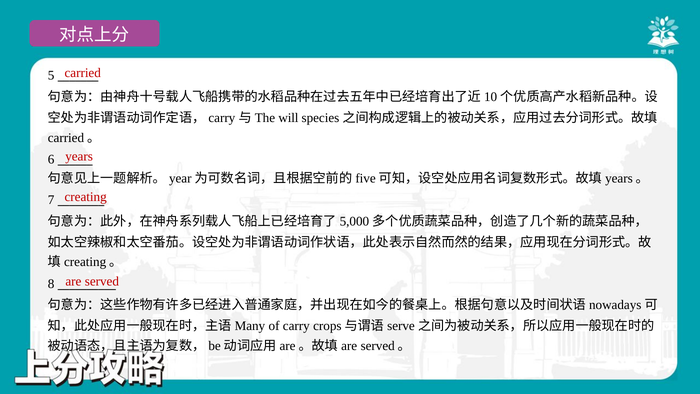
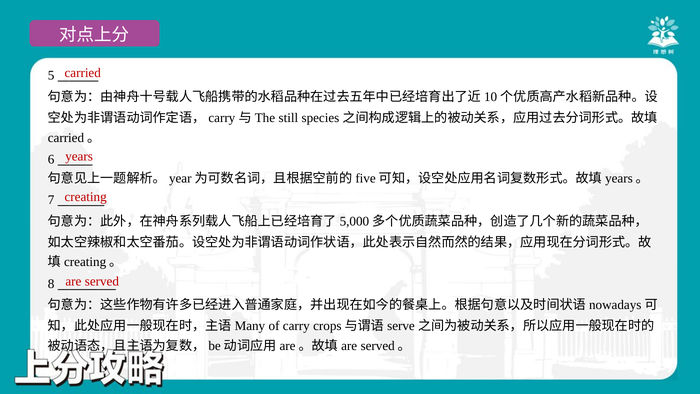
will: will -> still (288, 118)
